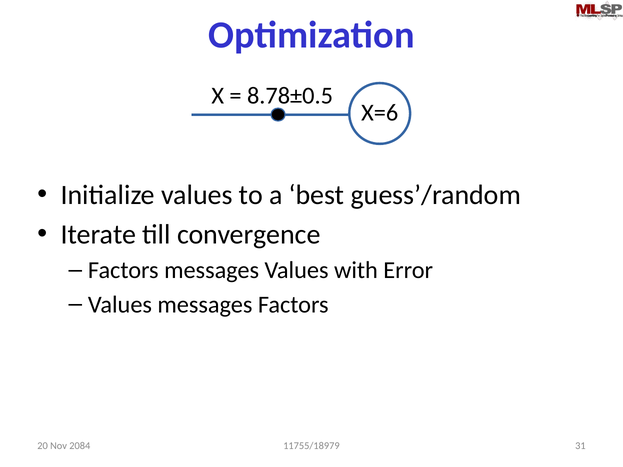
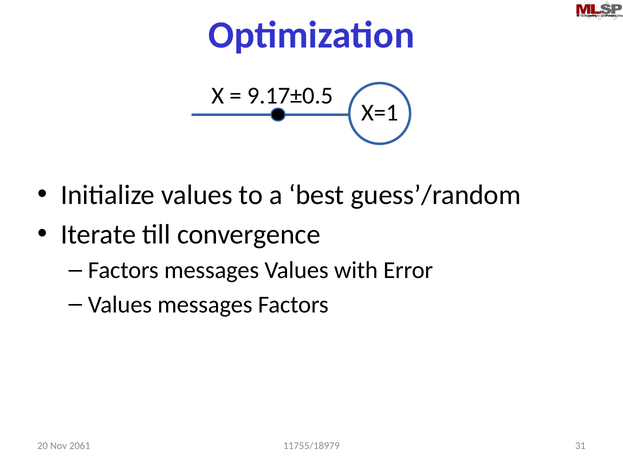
8.78±0.5: 8.78±0.5 -> 9.17±0.5 (290, 96)
X=6: X=6 -> X=1 (380, 113)
2084: 2084 -> 2061 (80, 446)
